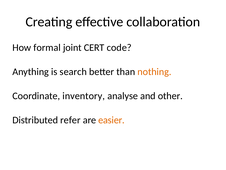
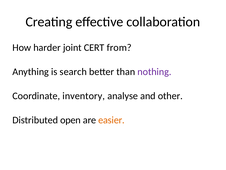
formal: formal -> harder (47, 47)
code: code -> from (119, 47)
nothing colour: orange -> purple (154, 72)
refer: refer -> open (70, 120)
